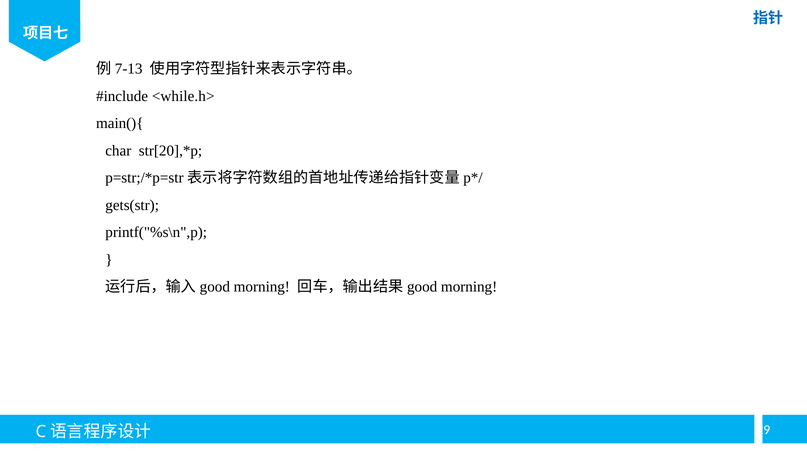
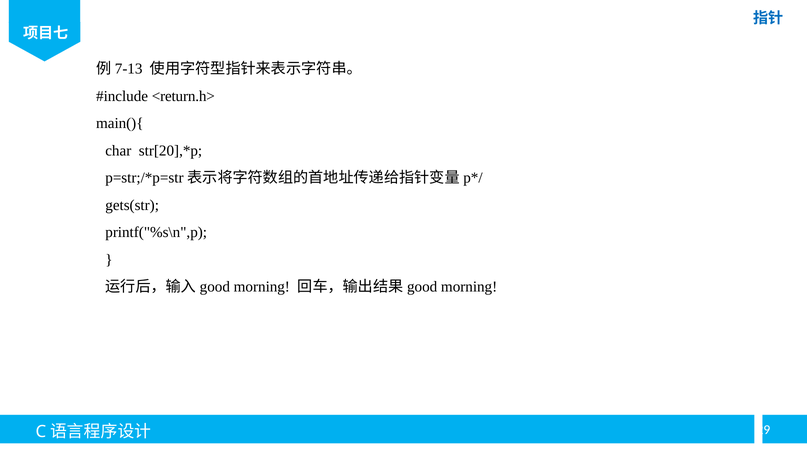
<while.h>: <while.h> -> <return.h> (183, 96)
